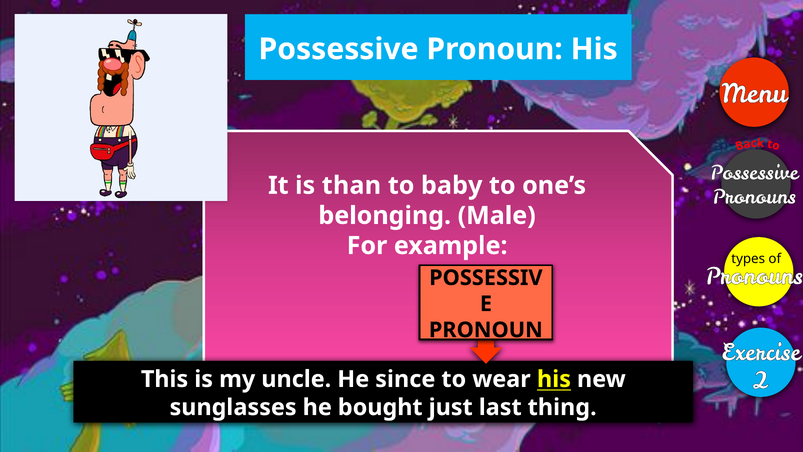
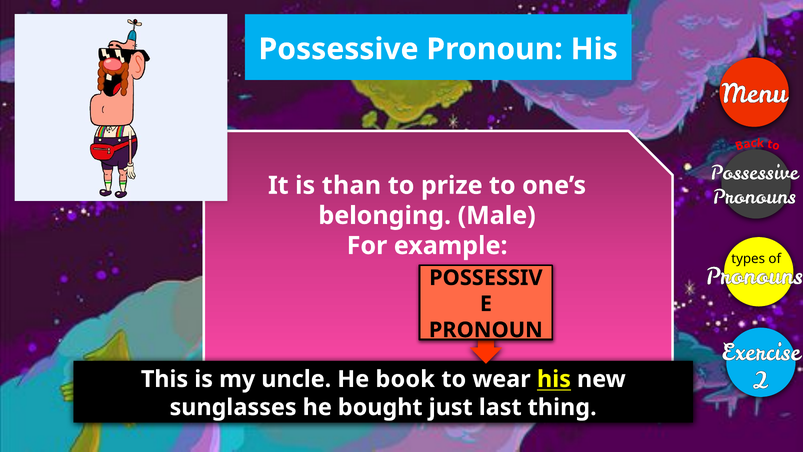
baby: baby -> prize (452, 185)
since: since -> book (405, 379)
